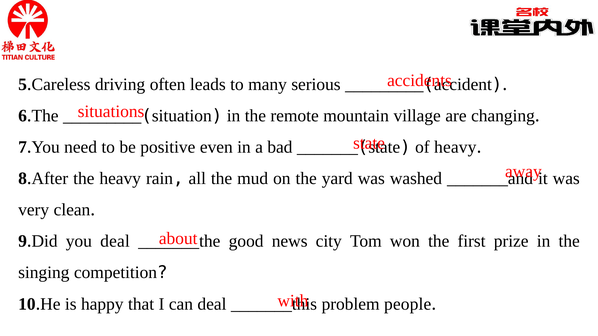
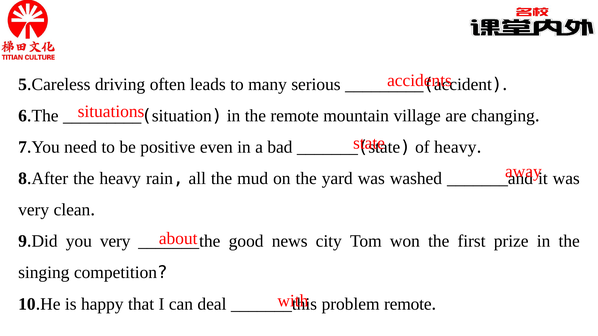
you deal: deal -> very (115, 241)
problem people: people -> remote (408, 304)
